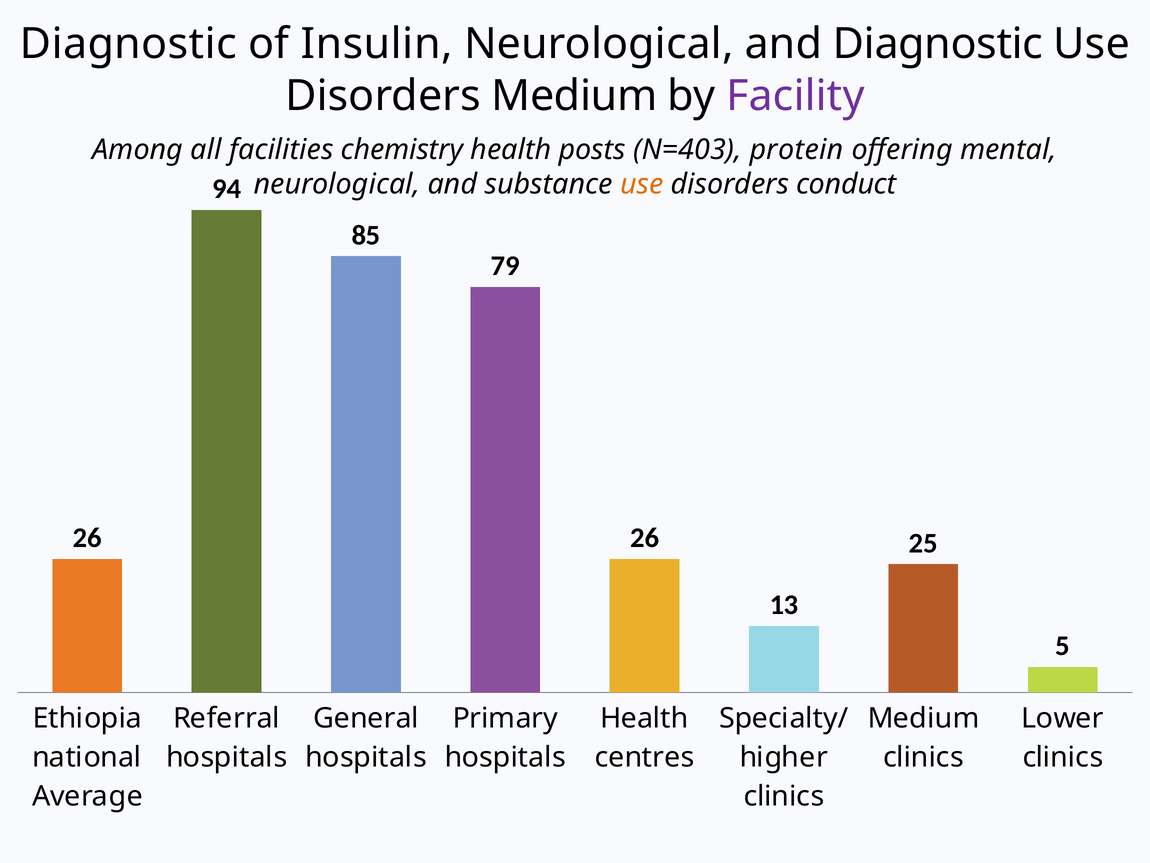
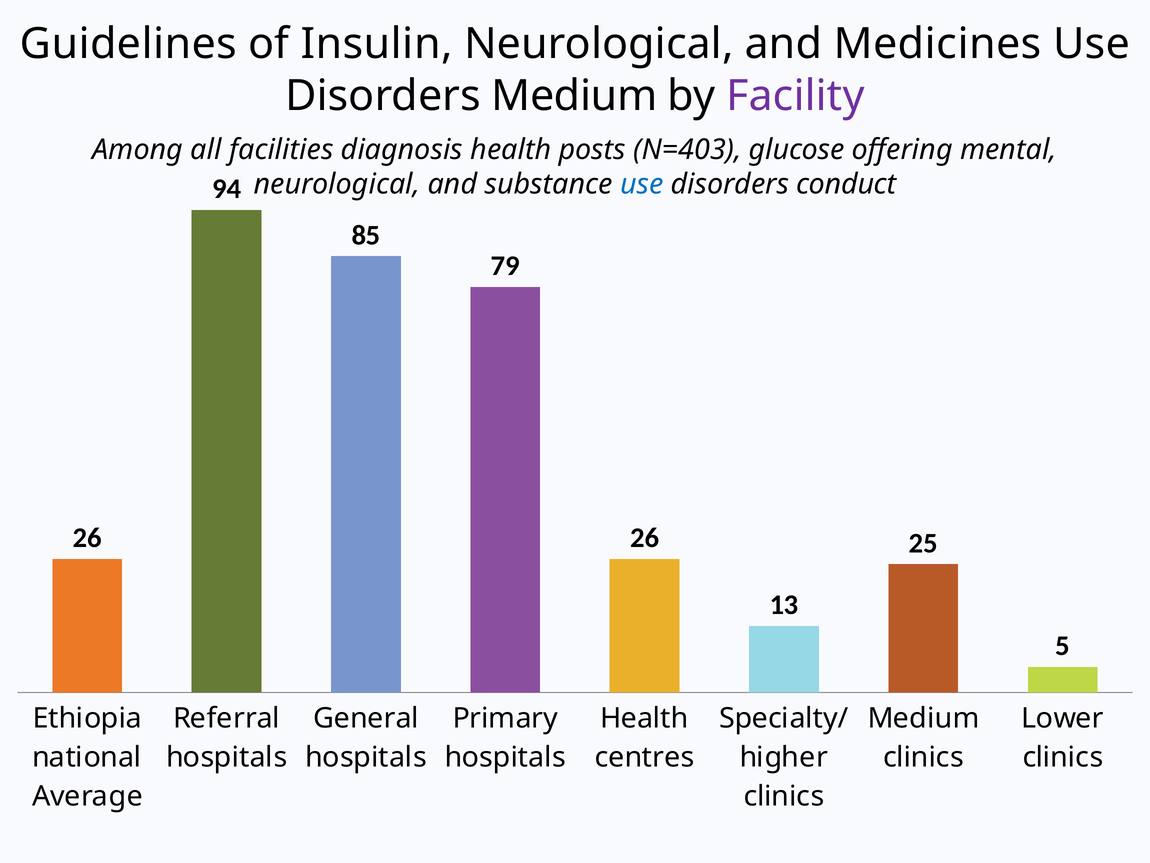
Diagnostic: Diagnostic -> Guidelines (128, 44)
and Diagnostic: Diagnostic -> Medicines (938, 44)
chemistry: chemistry -> diagnosis (402, 149)
protein: protein -> glucose (797, 149)
use colour: orange -> blue (642, 184)
